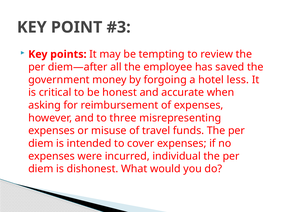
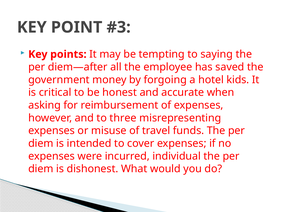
review: review -> saying (217, 54)
less: less -> kids (238, 80)
